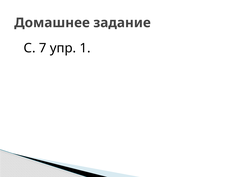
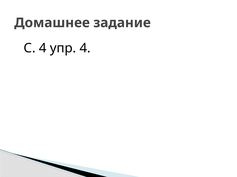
С 7: 7 -> 4 (43, 48)
упр 1: 1 -> 4 (85, 48)
